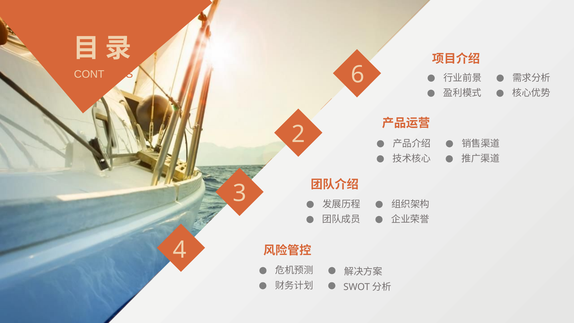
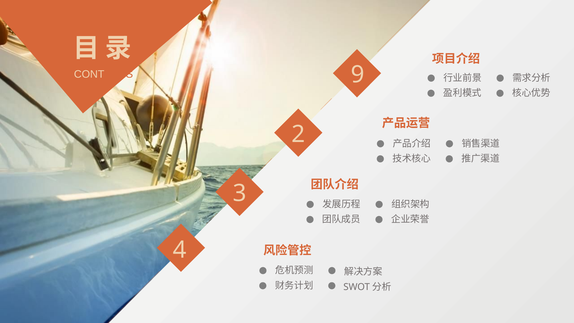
6: 6 -> 9 (358, 75)
